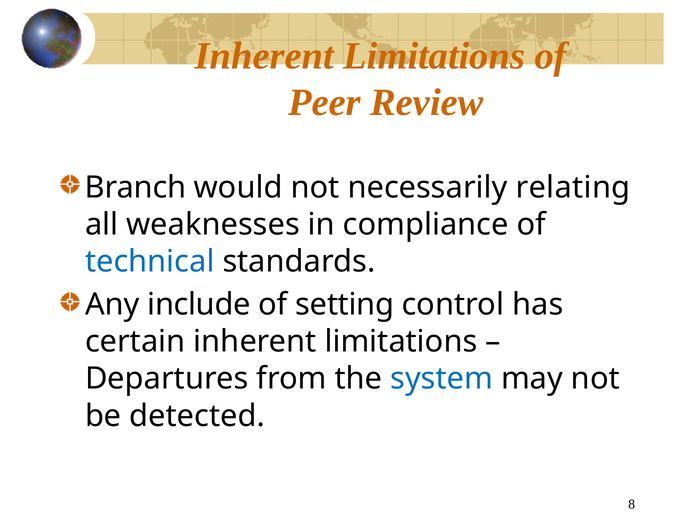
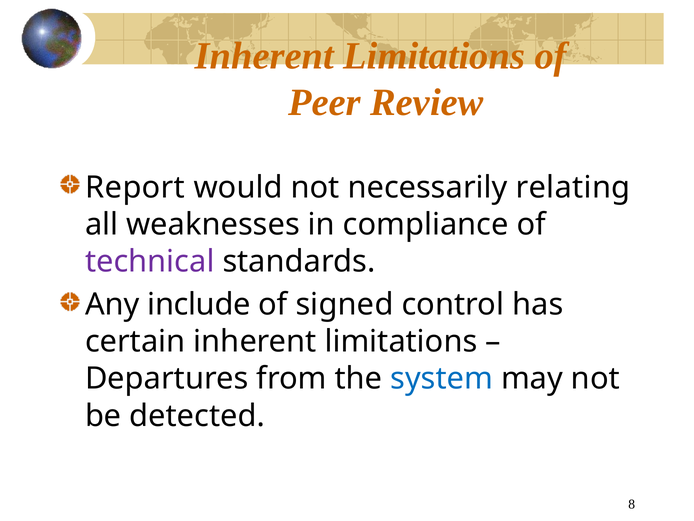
Branch: Branch -> Report (135, 187)
technical colour: blue -> purple (150, 261)
setting: setting -> signed (345, 304)
